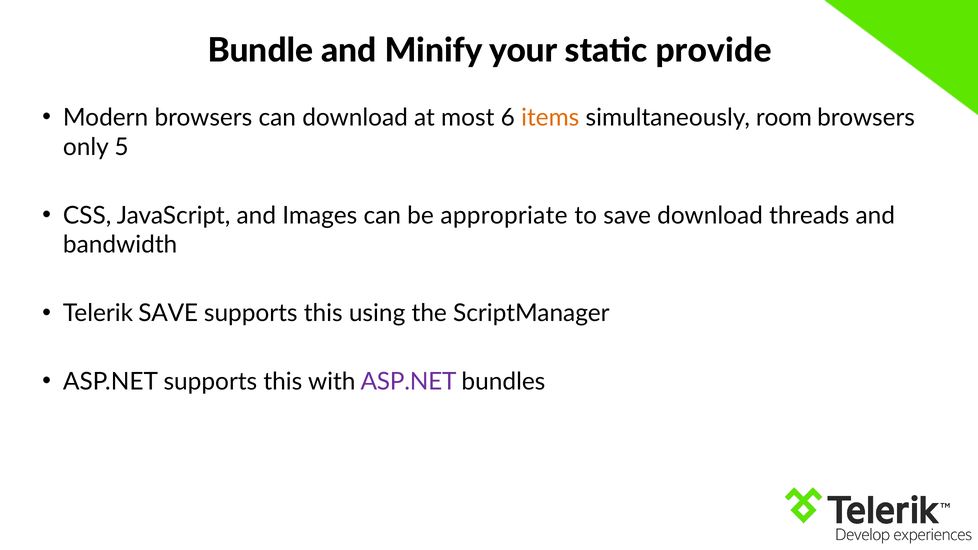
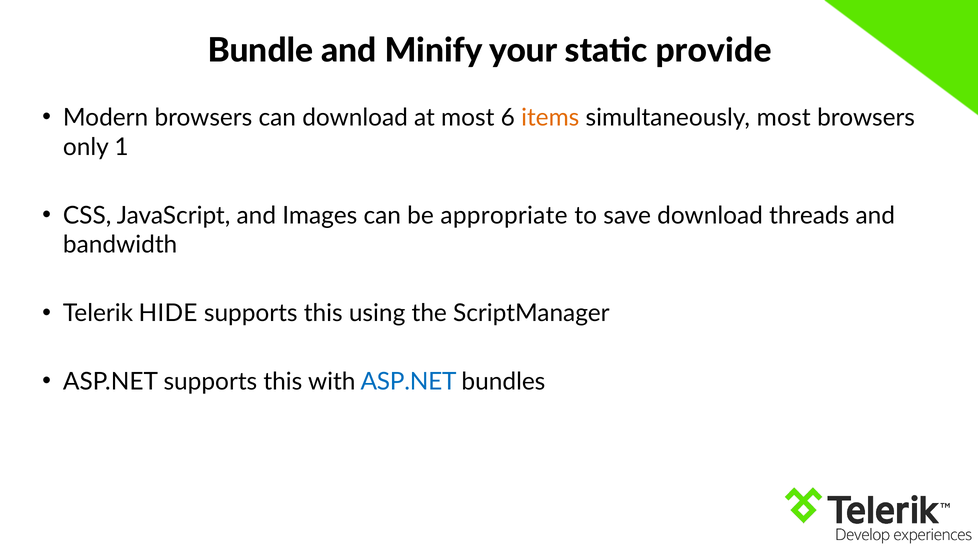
simultaneously room: room -> most (784, 118)
5: 5 -> 1 (122, 147)
Telerik SAVE: SAVE -> HIDE (168, 313)
ASP.NET colour: purple -> blue (409, 382)
